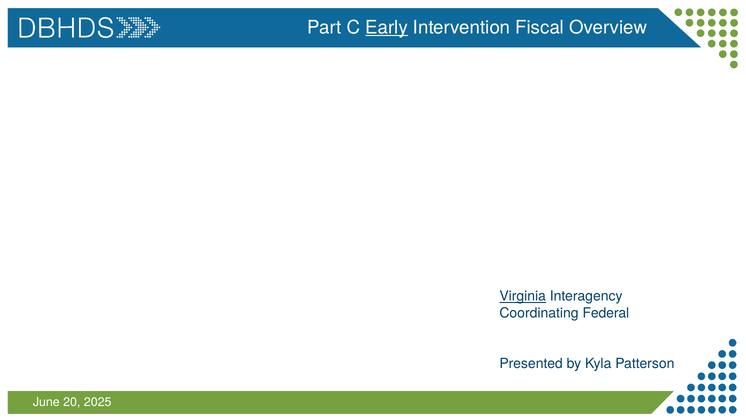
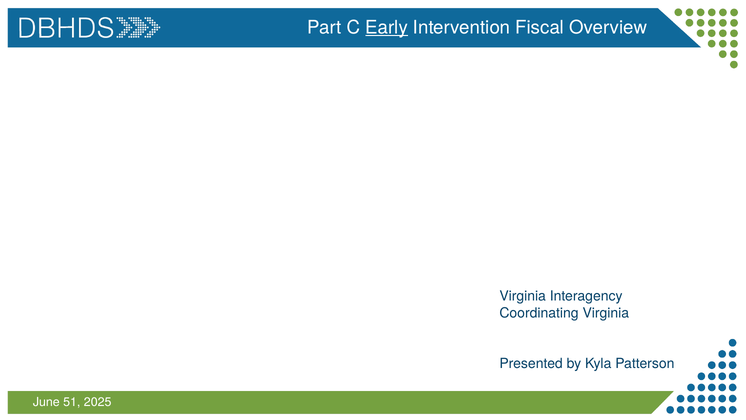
Virginia underline: present -> none (523, 296)
Coordinating Federal: Federal -> Virginia (606, 313)
20: 20 -> 51 (72, 402)
